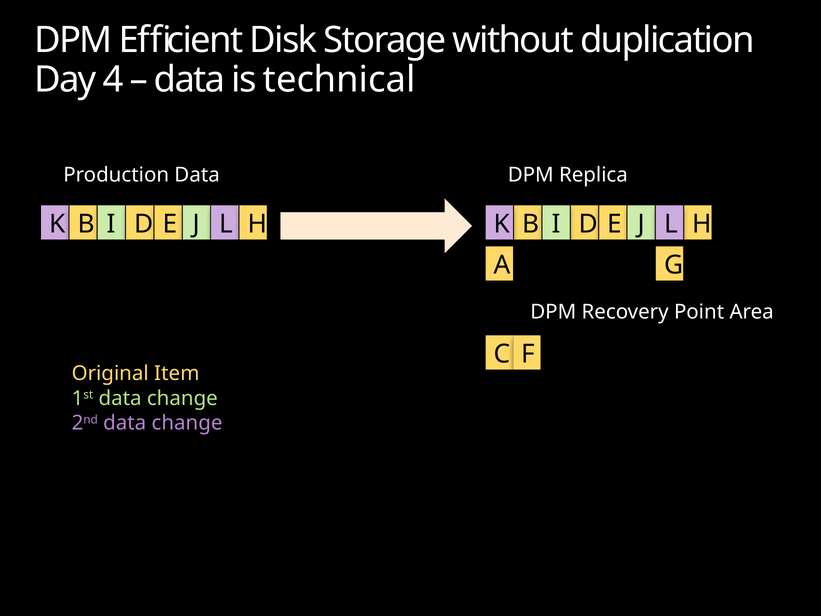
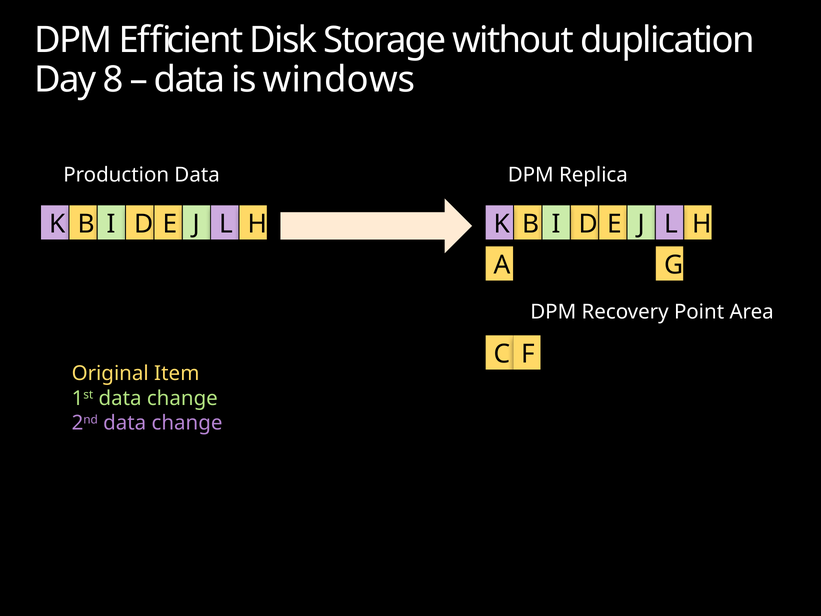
4: 4 -> 8 (113, 80)
technical: technical -> windows (339, 80)
